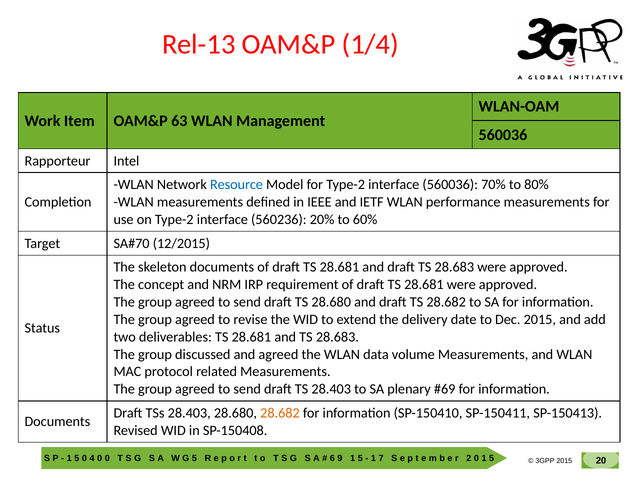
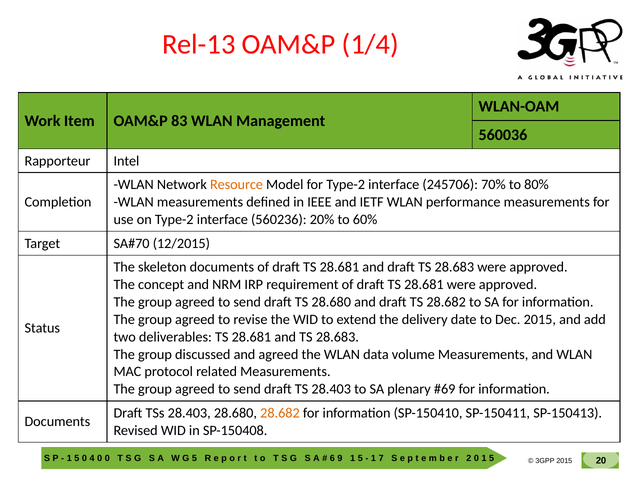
63: 63 -> 83 (179, 121)
Resource colour: blue -> orange (236, 185)
interface 560036: 560036 -> 245706 (450, 185)
